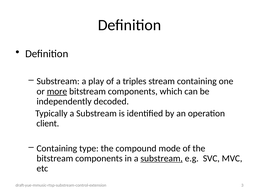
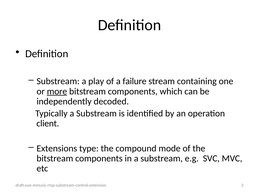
triples: triples -> failure (135, 81)
Containing: Containing -> Extensions (57, 149)
substream underline: present -> none (162, 159)
